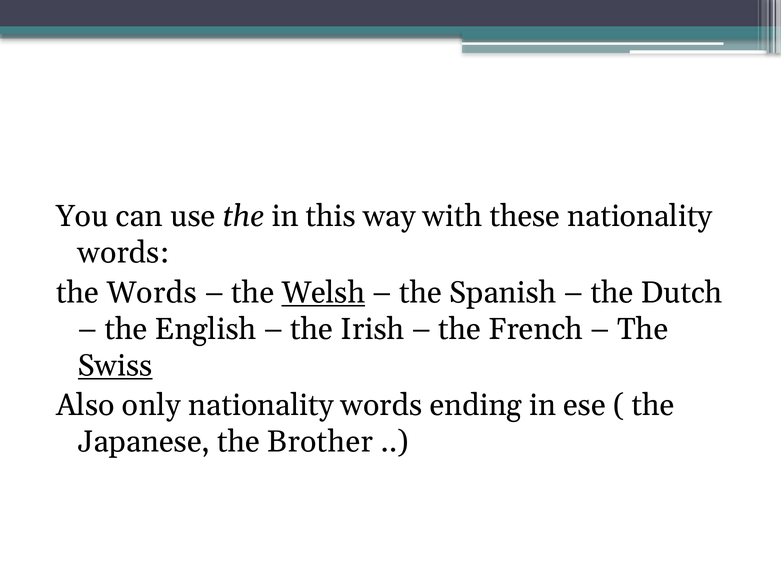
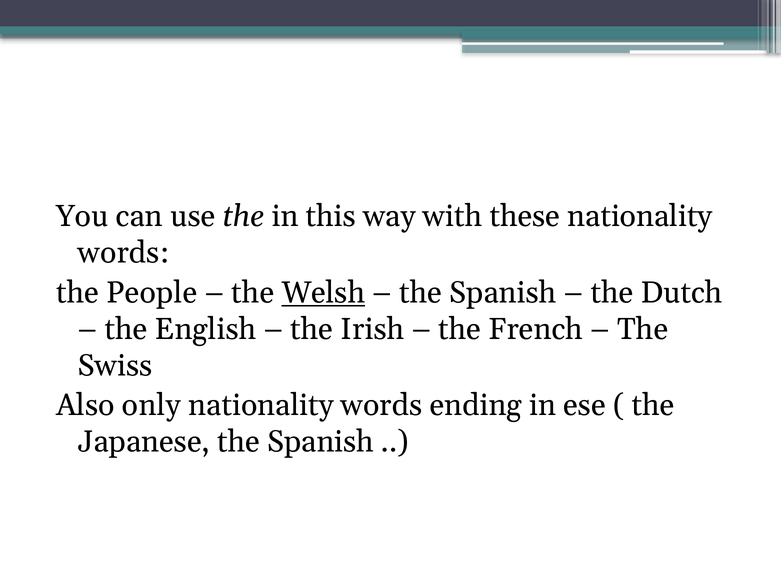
the Words: Words -> People (152, 293)
Swiss underline: present -> none (115, 365)
Japanese the Brother: Brother -> Spanish (321, 442)
